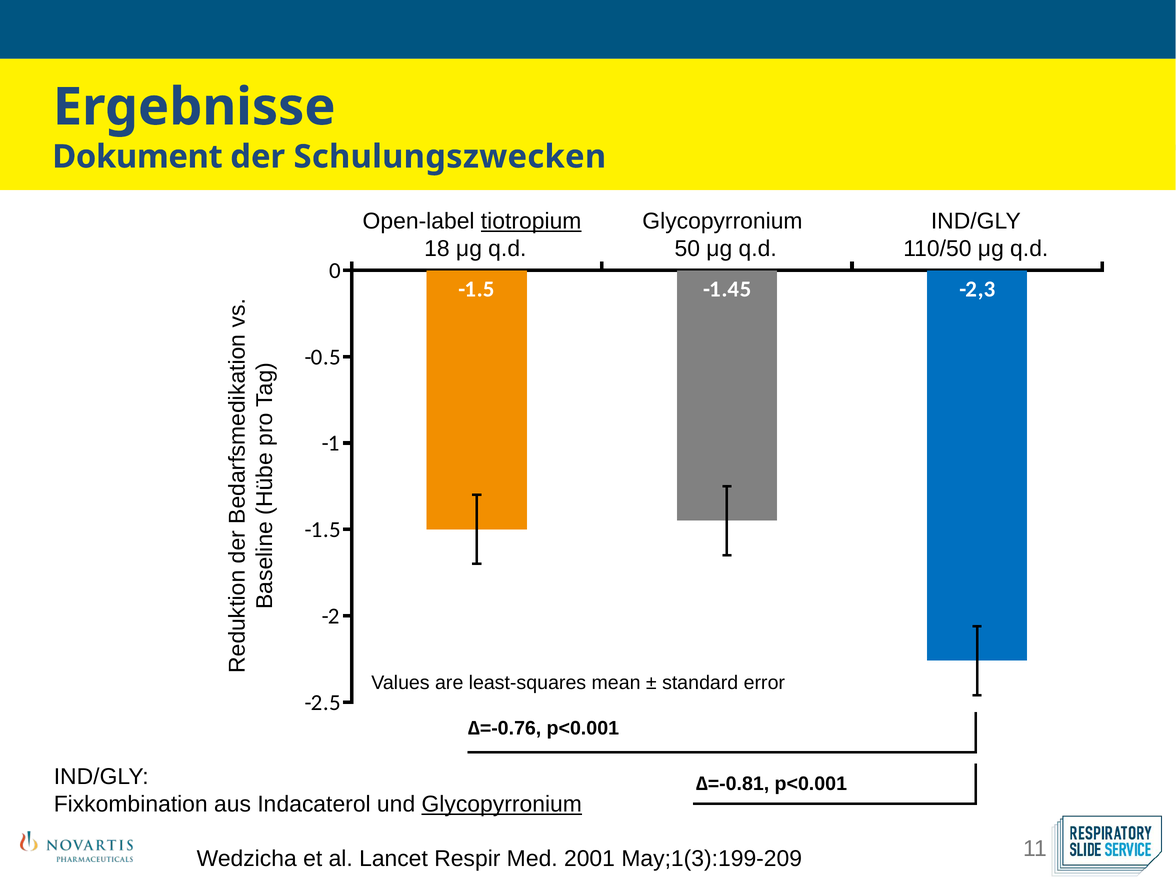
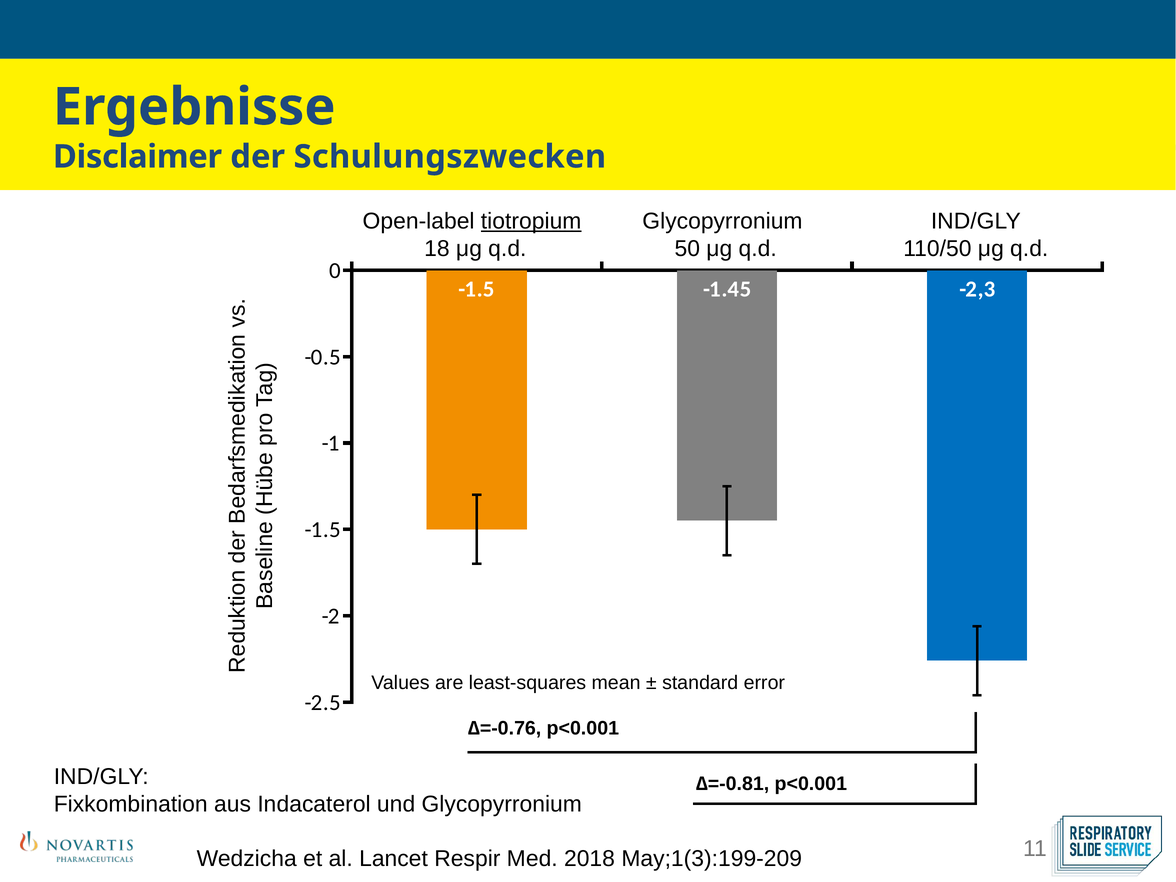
Dokument: Dokument -> Disclaimer (137, 157)
Glycopyrronium underline: present -> none (502, 804)
2001: 2001 -> 2018 (589, 859)
